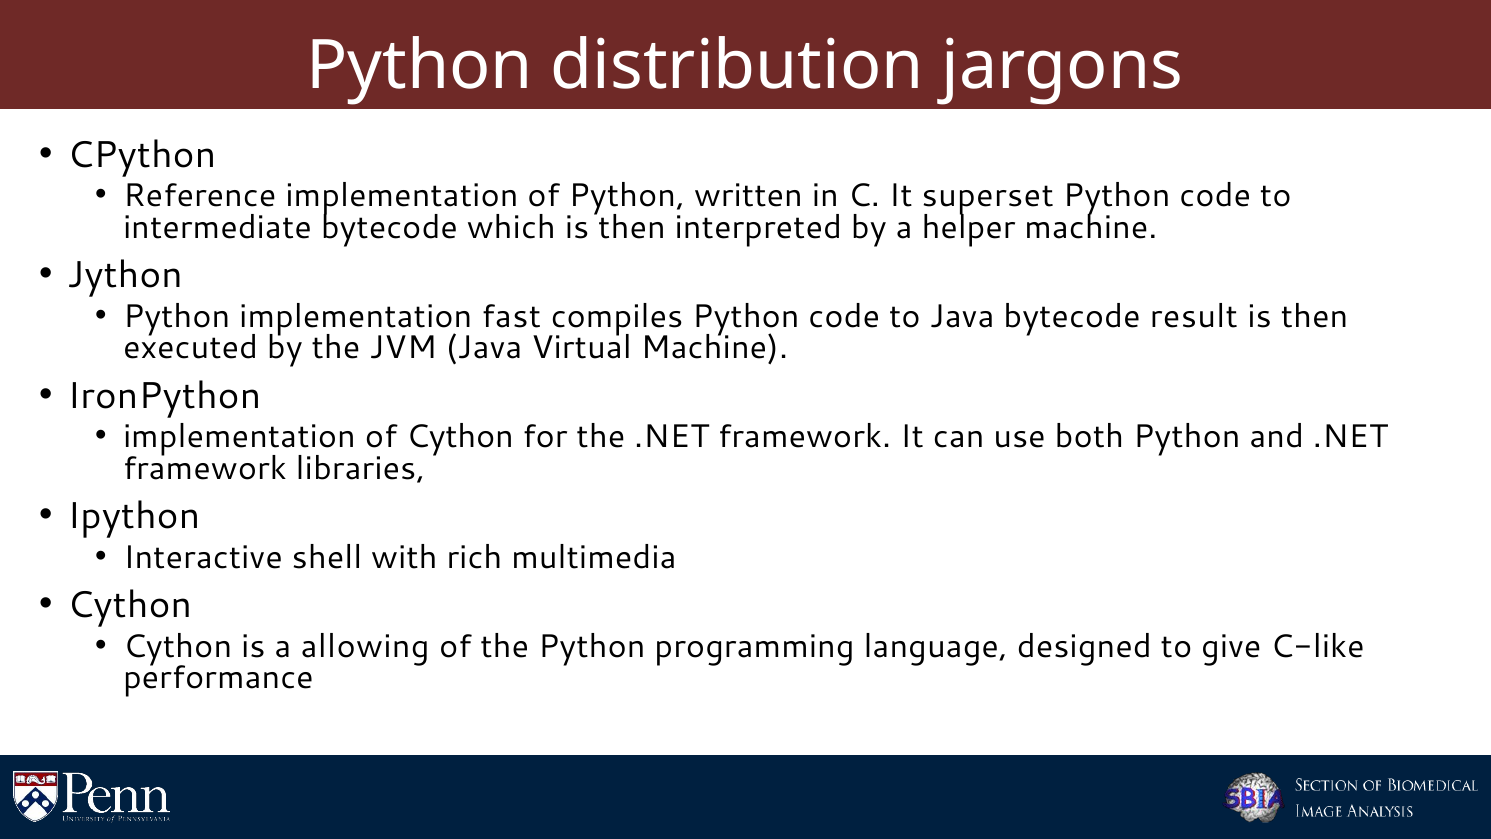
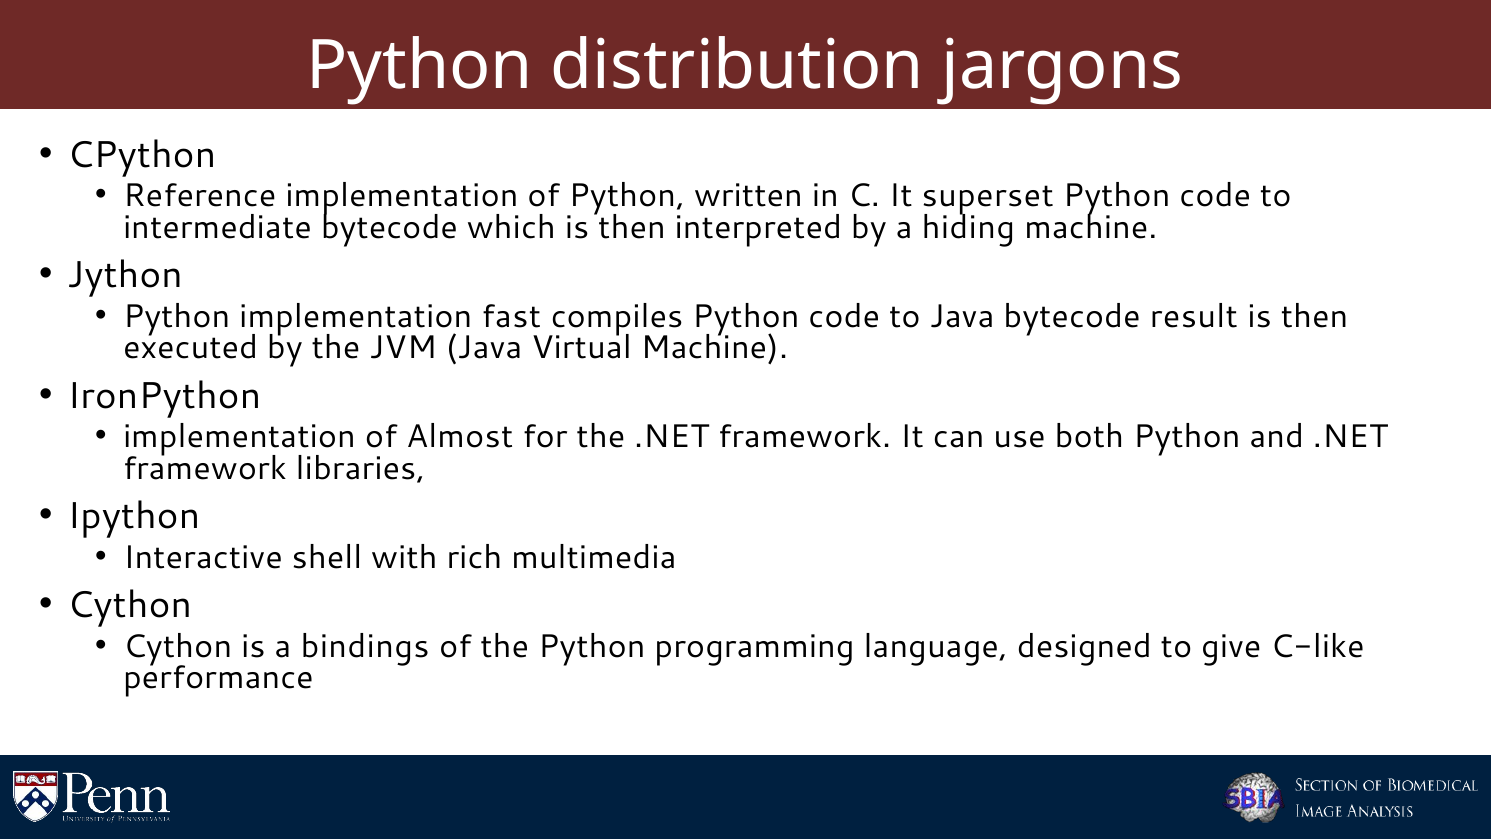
helper: helper -> hiding (968, 227)
of Cython: Cython -> Almost (460, 437)
allowing: allowing -> bindings (365, 646)
